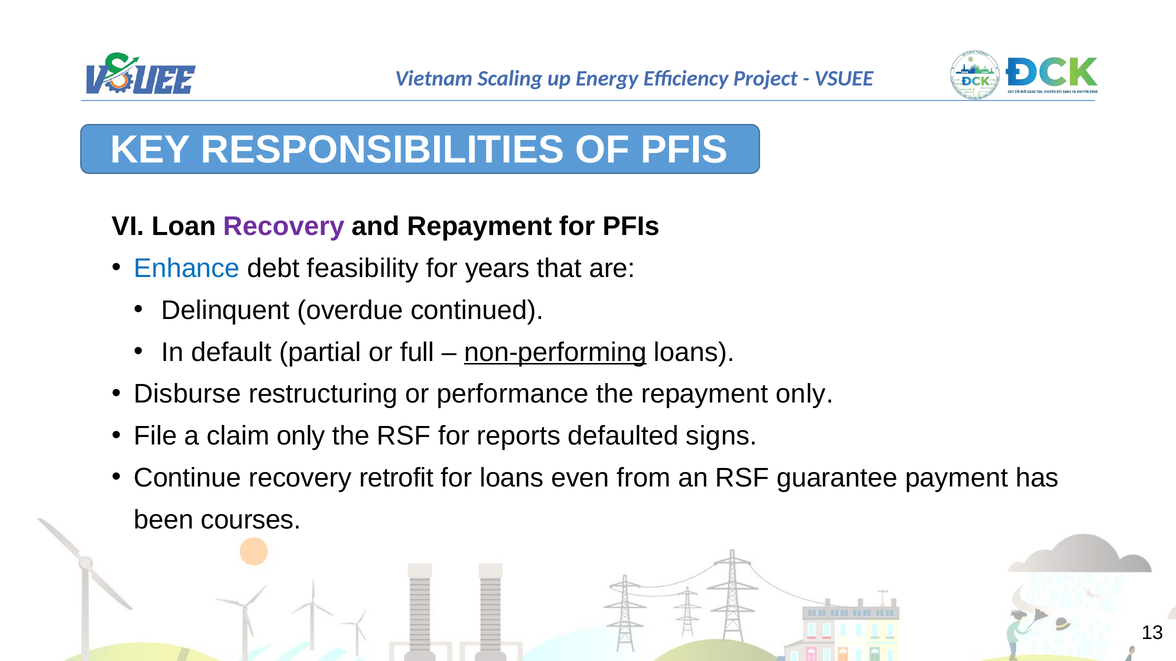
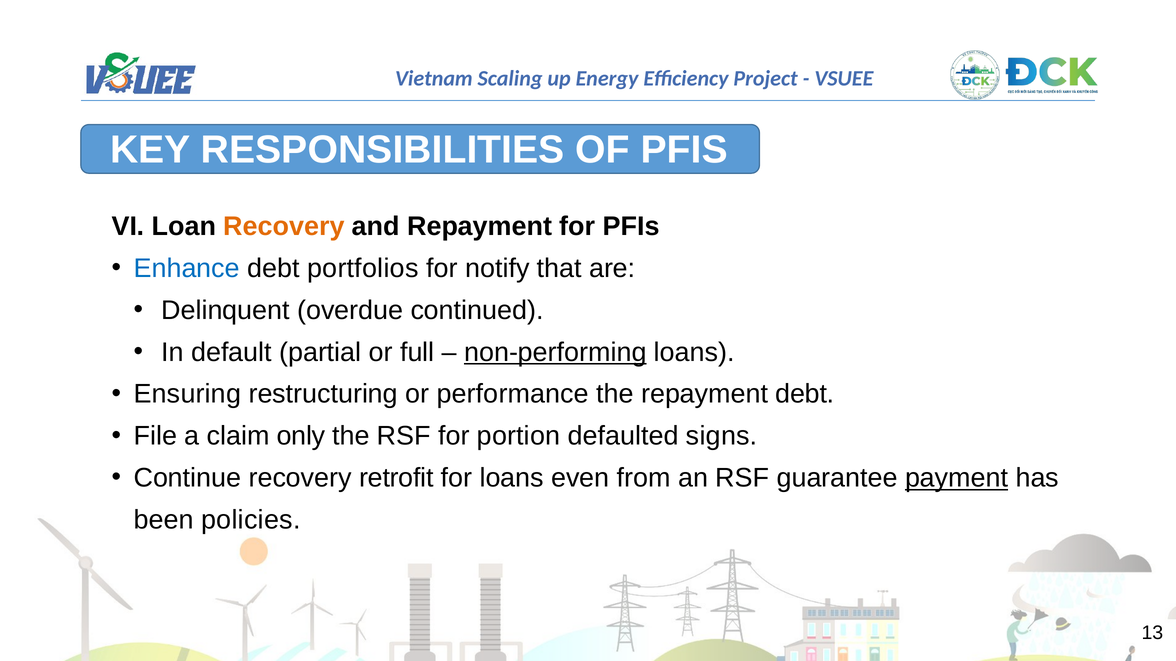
Recovery colour: purple -> orange (284, 226)
feasibility: feasibility -> portfolios (363, 268)
years: years -> notify (497, 268)
Disburse: Disburse -> Ensuring (187, 394)
repayment only: only -> debt (805, 394)
reports: reports -> portion (519, 436)
payment underline: none -> present (957, 478)
courses: courses -> policies (251, 520)
